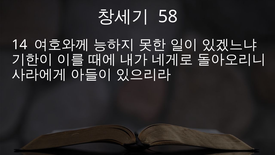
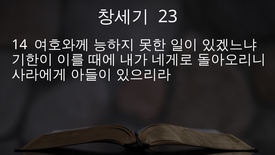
58: 58 -> 23 (168, 17)
